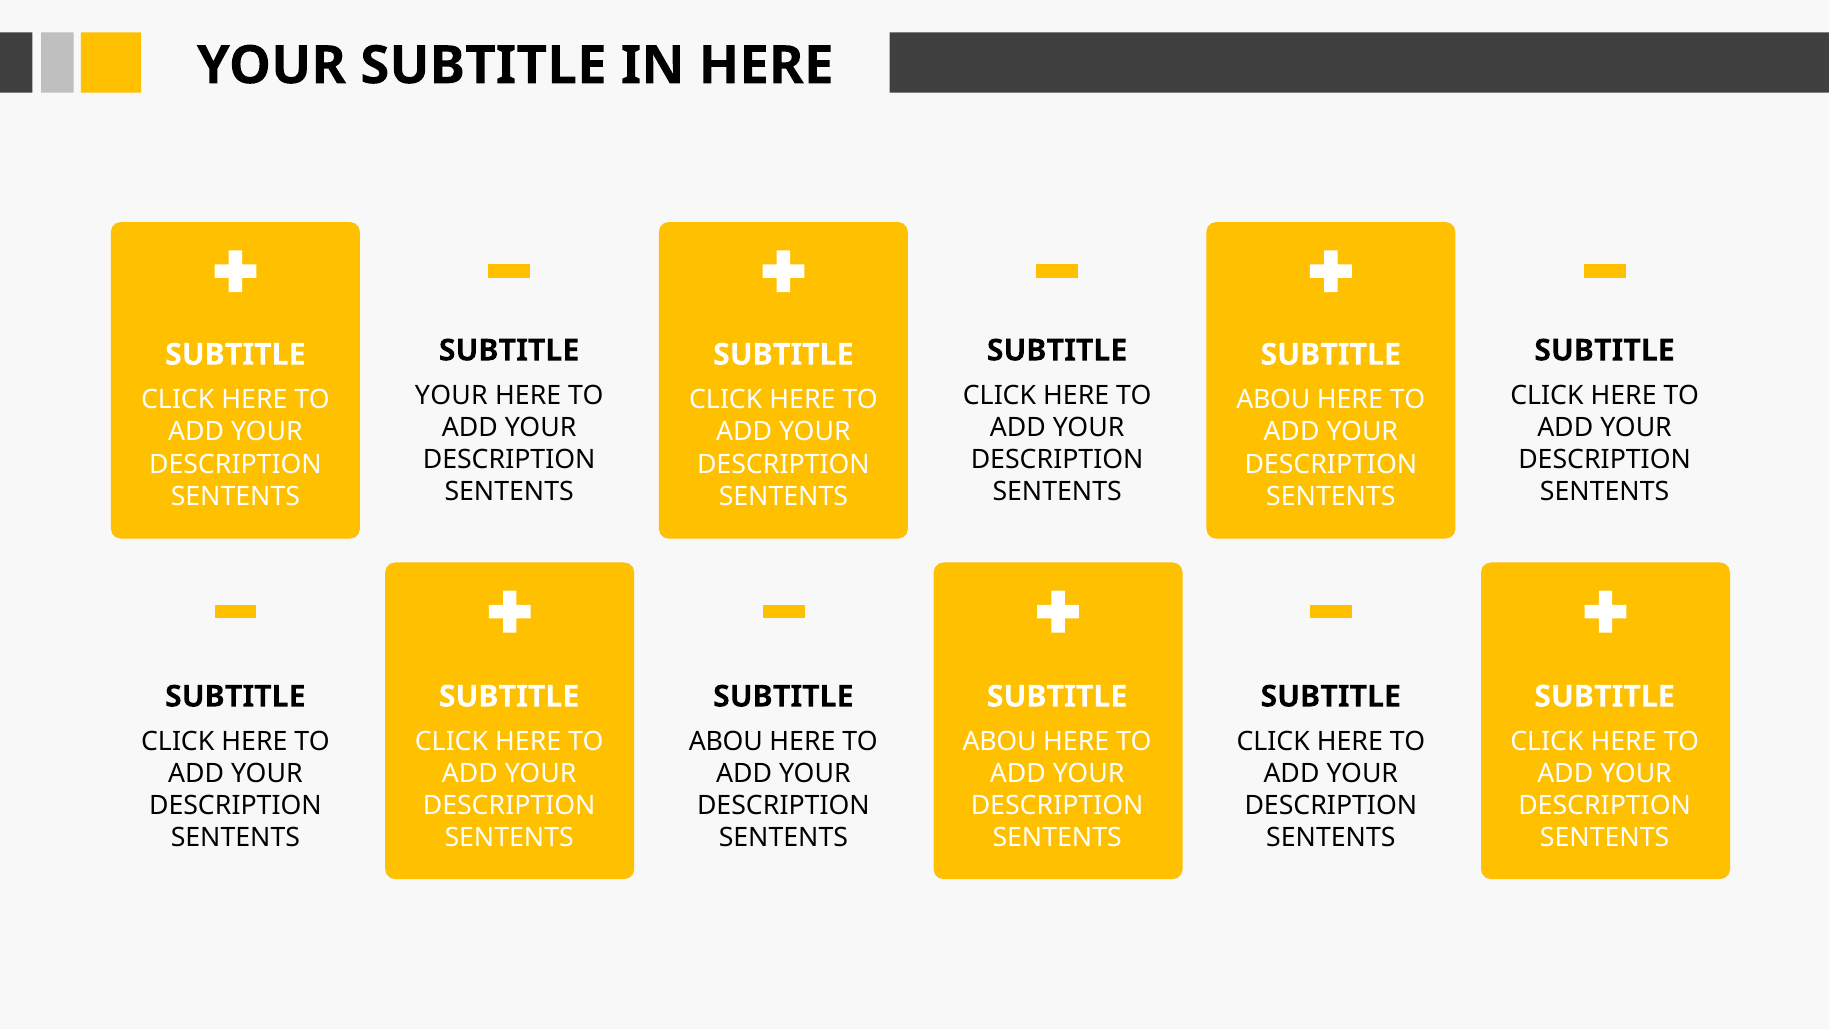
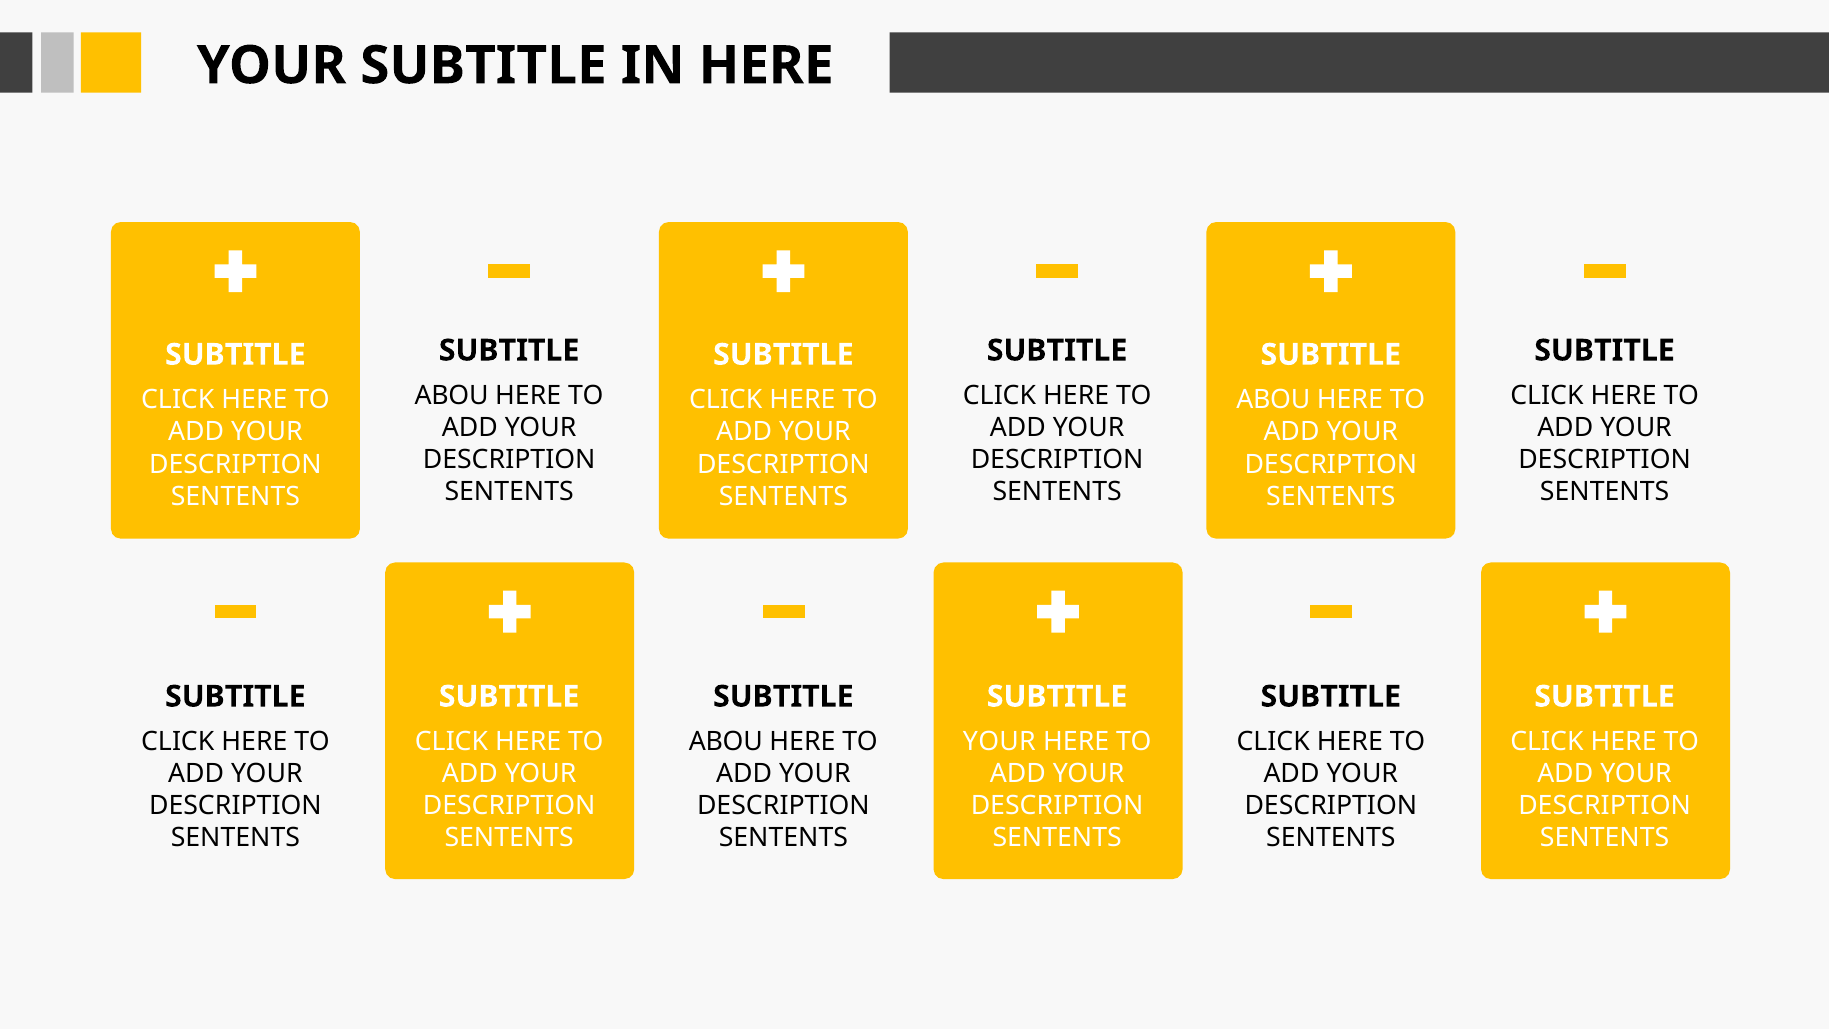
YOUR: YOUR -> ABOU (452, 396)
ABOU: ABOU -> YOUR (999, 742)
